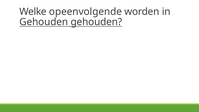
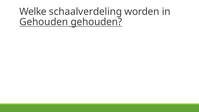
opeenvolgende: opeenvolgende -> schaalverdeling (86, 12)
